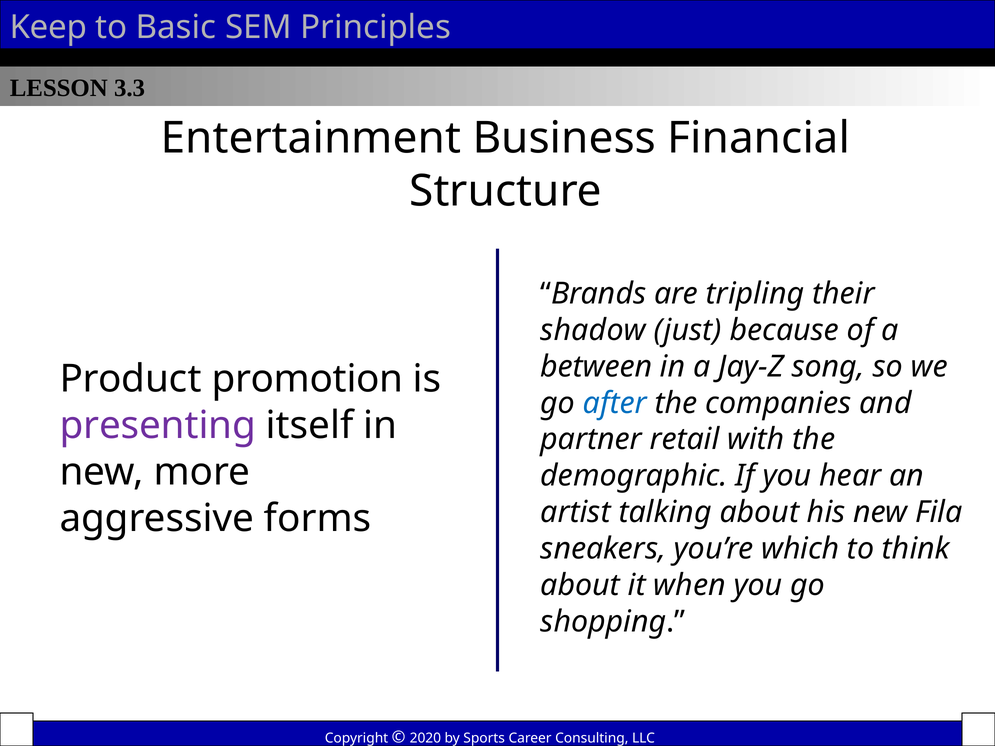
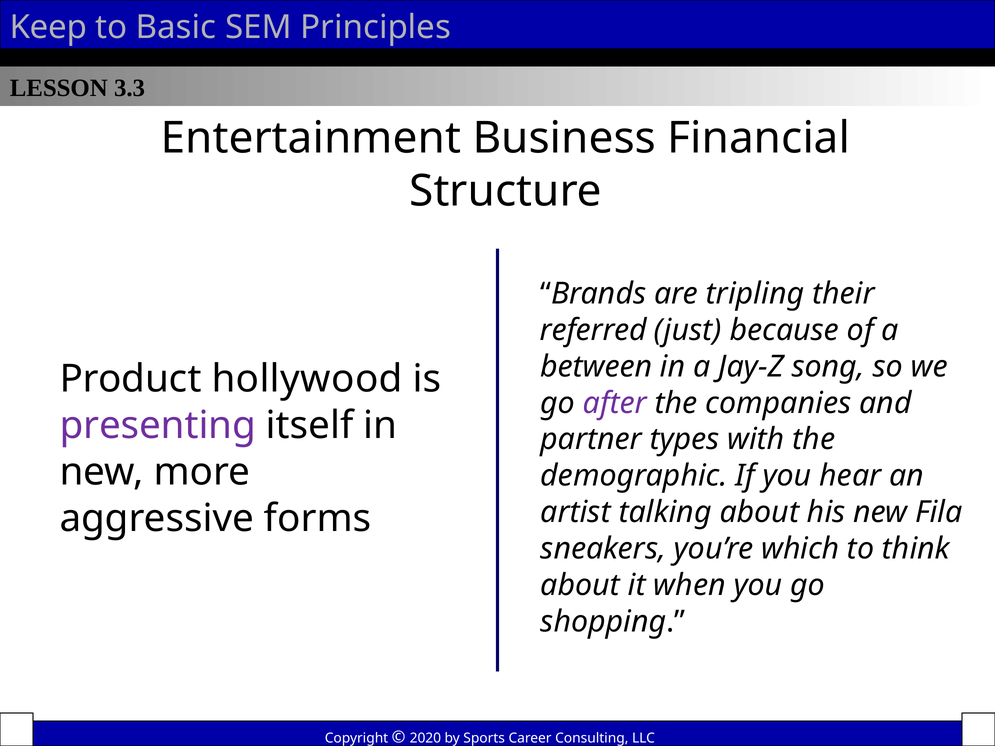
shadow: shadow -> referred (593, 330)
promotion: promotion -> hollywood (307, 379)
after colour: blue -> purple (615, 403)
retail: retail -> types (685, 440)
